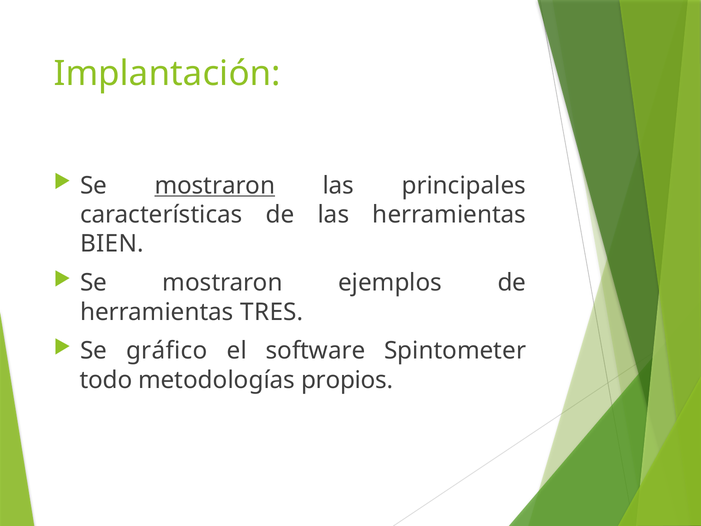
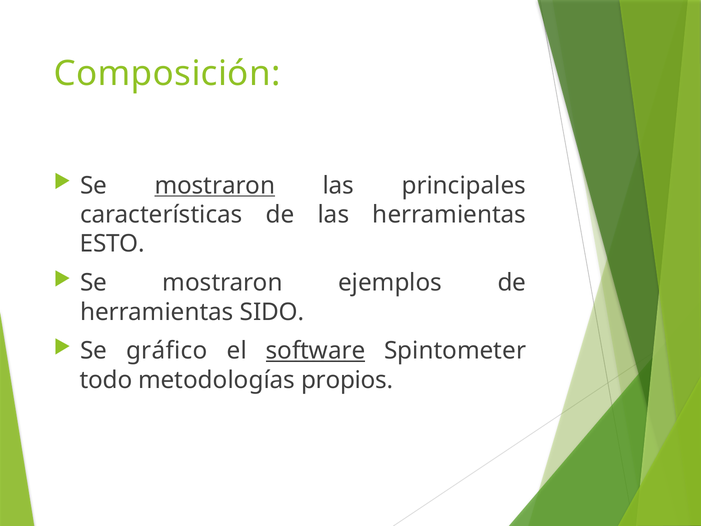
Implantación: Implantación -> Composición (167, 74)
BIEN: BIEN -> ESTO (112, 244)
TRES: TRES -> SIDO (272, 312)
software underline: none -> present (316, 351)
